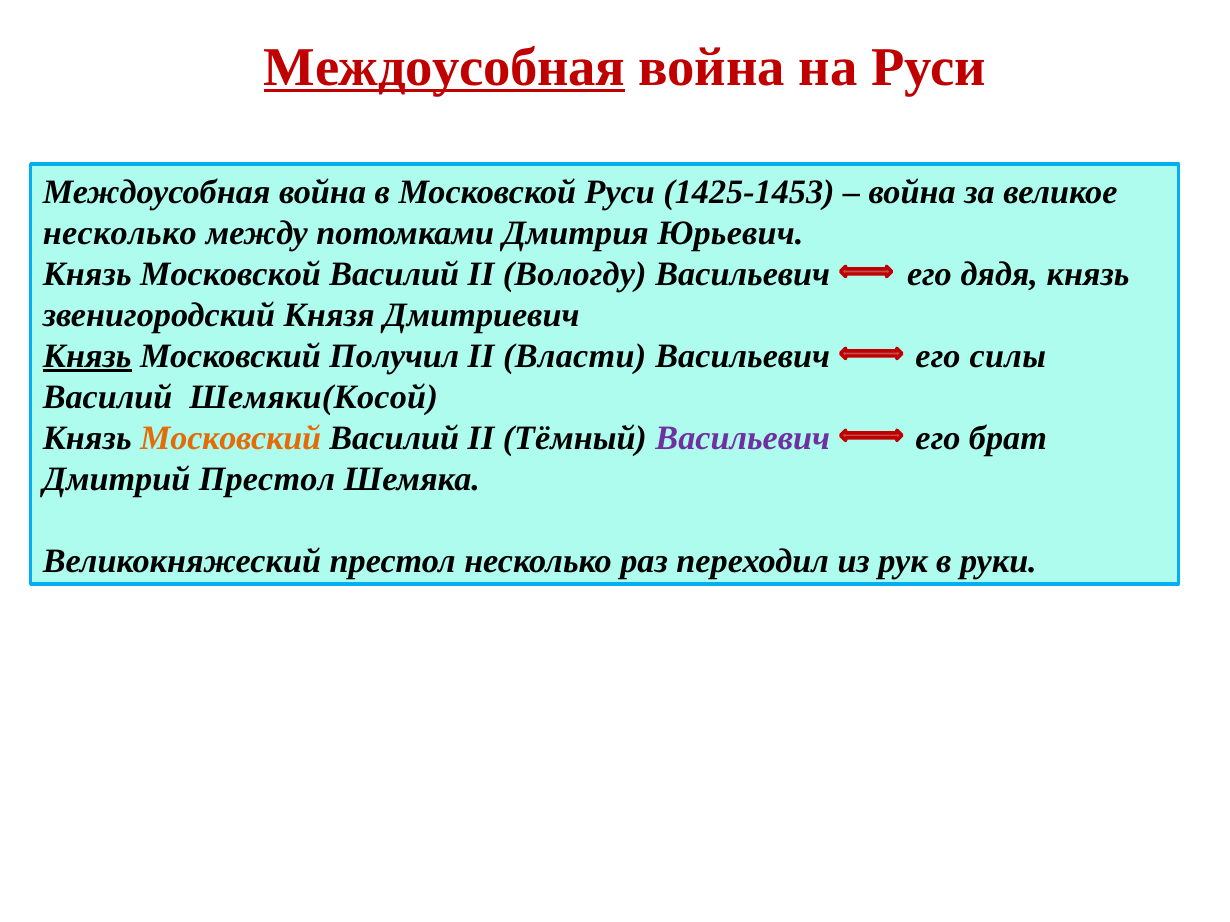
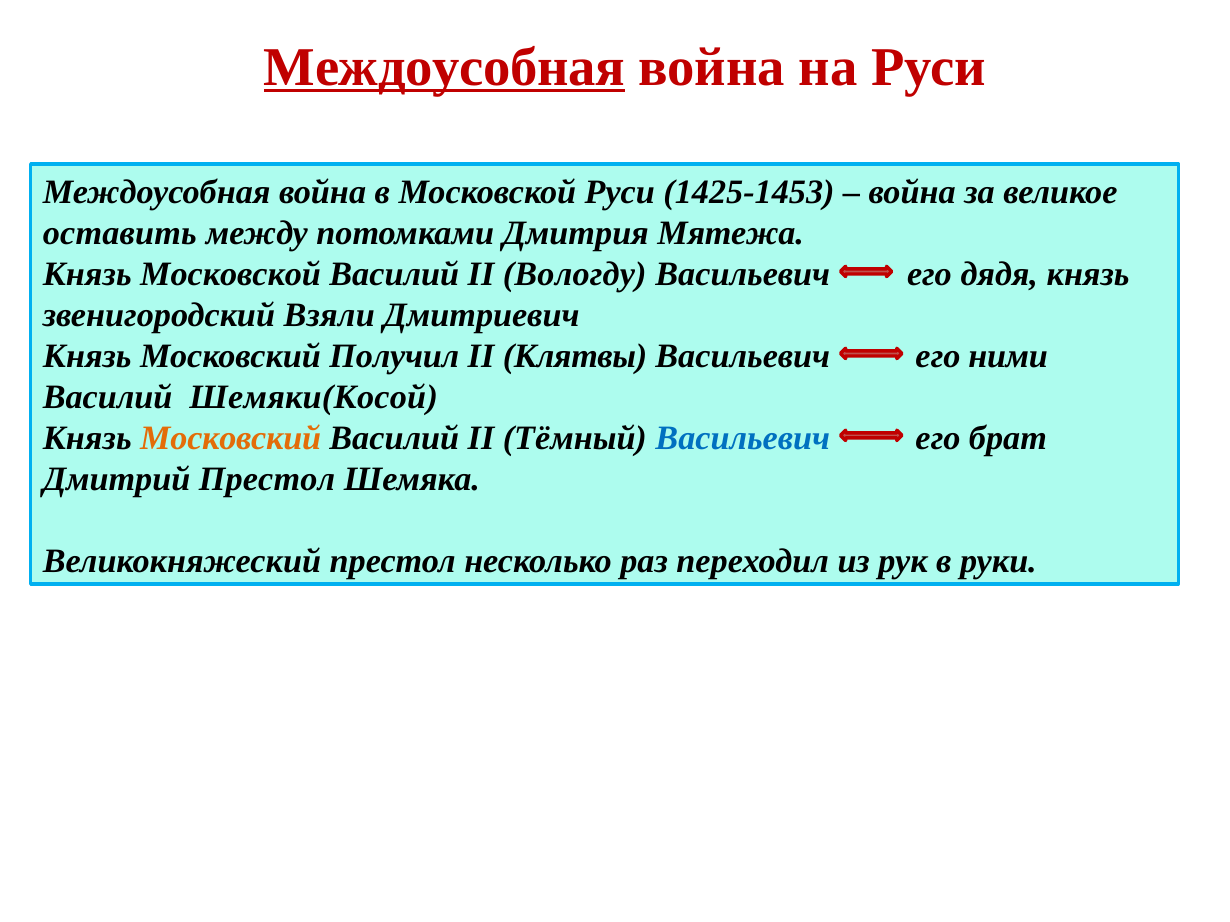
несколько: несколько -> оставить (120, 233)
Юрьевич: Юрьевич -> Мятежа (731, 233)
Князя: Князя -> Взяли (329, 315)
Князь underline: present -> none (87, 356)
Власти: Власти -> Клятвы (575, 356)
силы: силы -> ними (1008, 356)
Васильевич colour: purple -> blue (743, 438)
